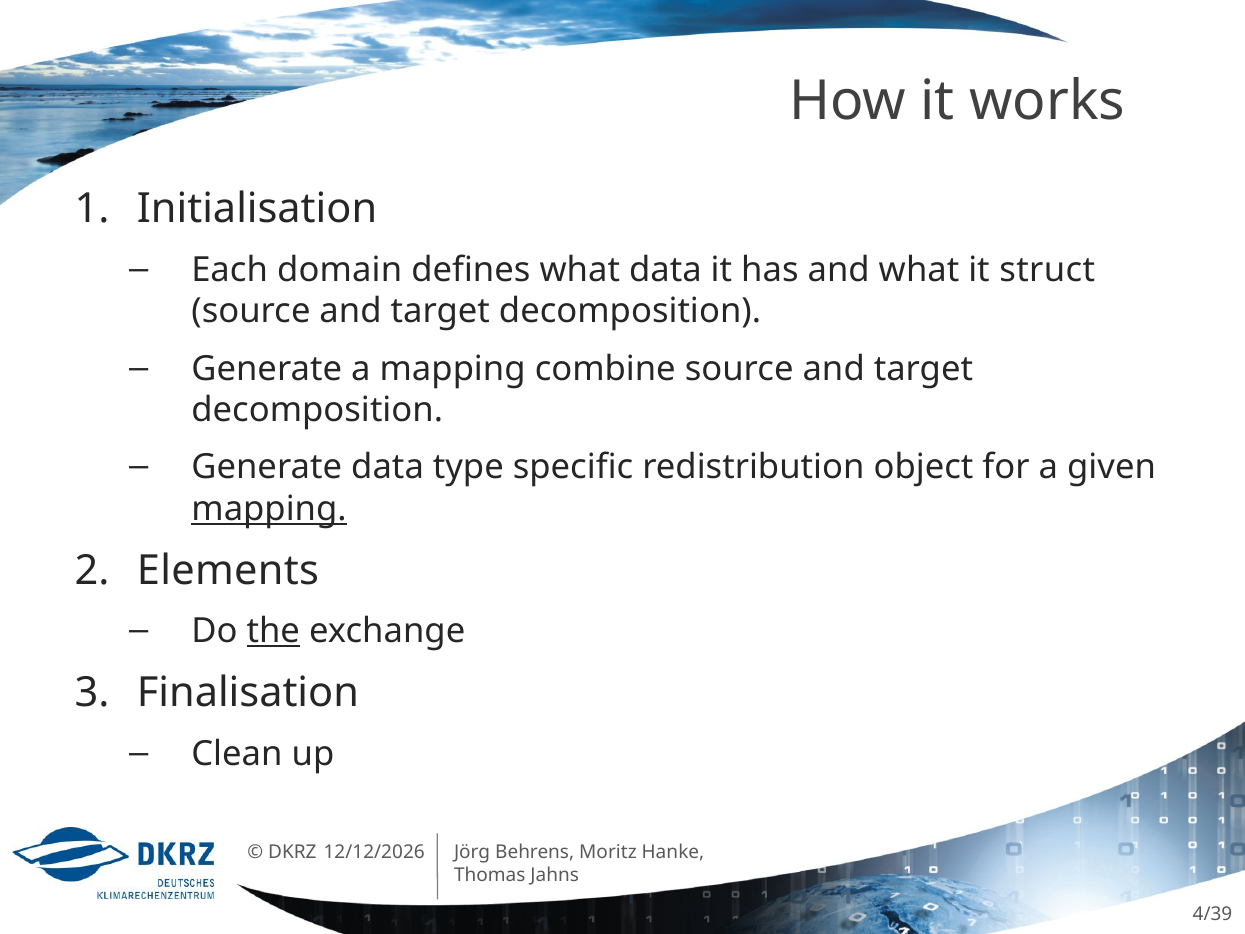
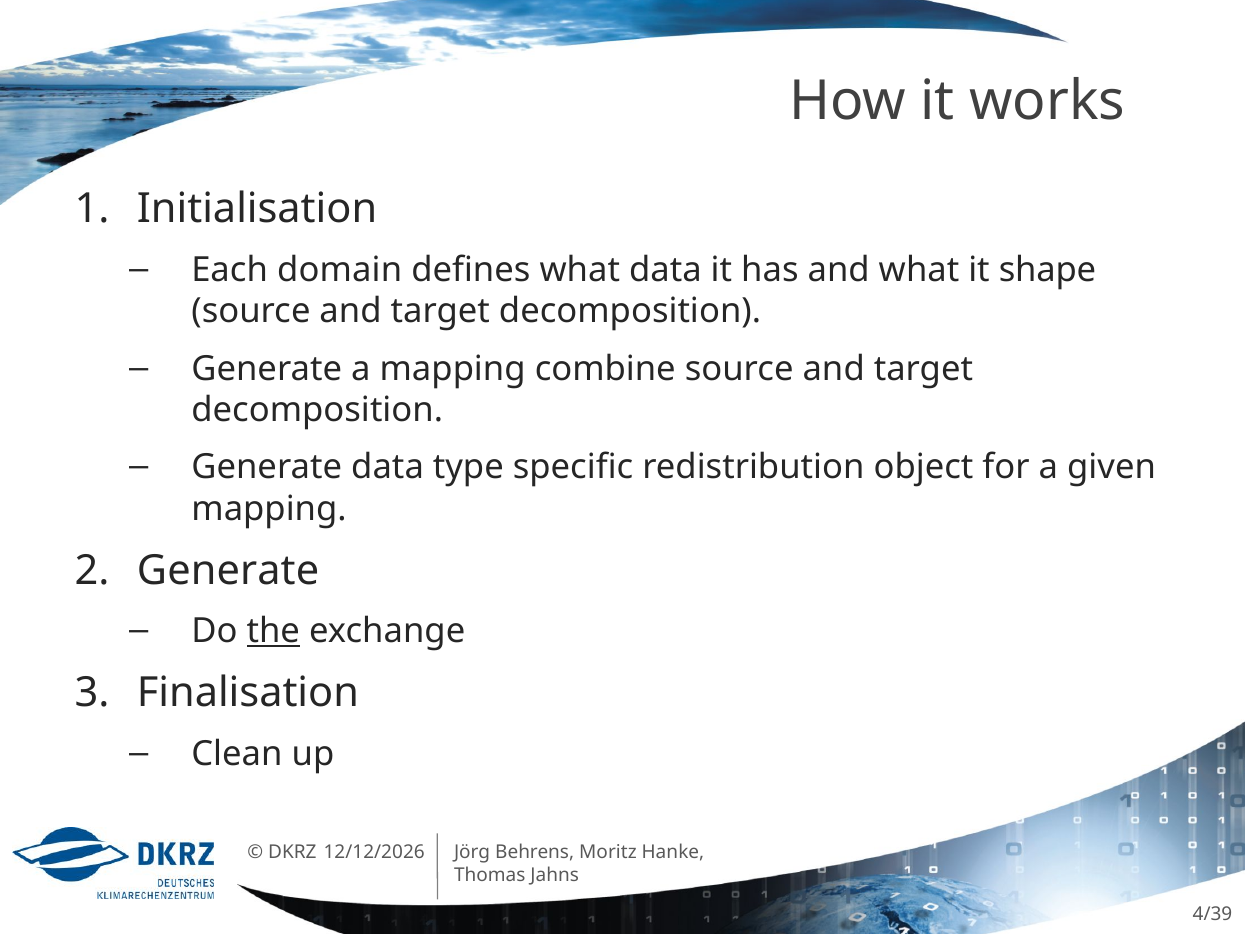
struct: struct -> shape (1048, 270)
mapping underline: present -> none (269, 509)
Elements: Elements -> Generate (228, 570)
